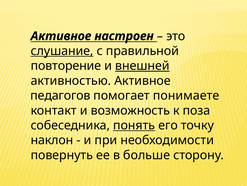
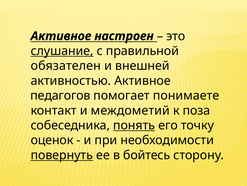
повторение: повторение -> обязателен (66, 66)
внешней underline: present -> none (142, 66)
возможность: возможность -> междометий (130, 110)
наклон: наклон -> оценок (52, 140)
повернуть underline: none -> present (62, 155)
больше: больше -> бойтесь (147, 155)
